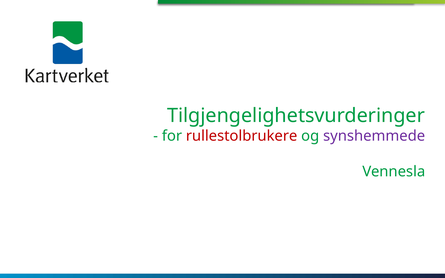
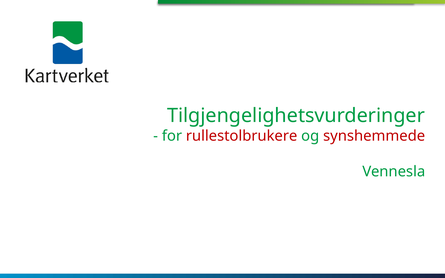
synshemmede colour: purple -> red (374, 136)
